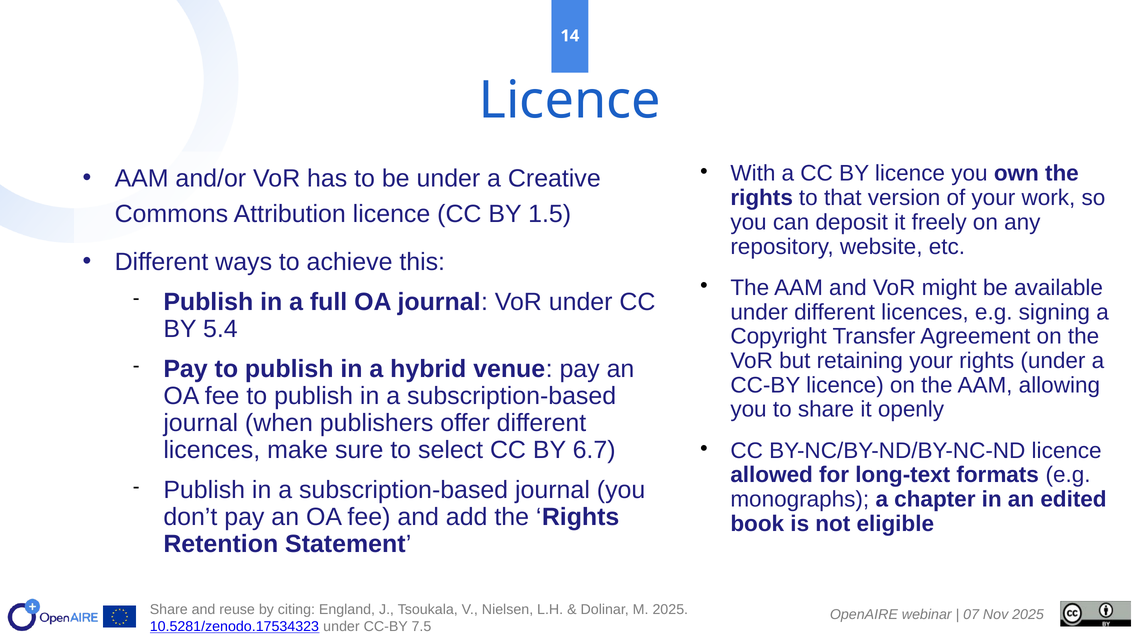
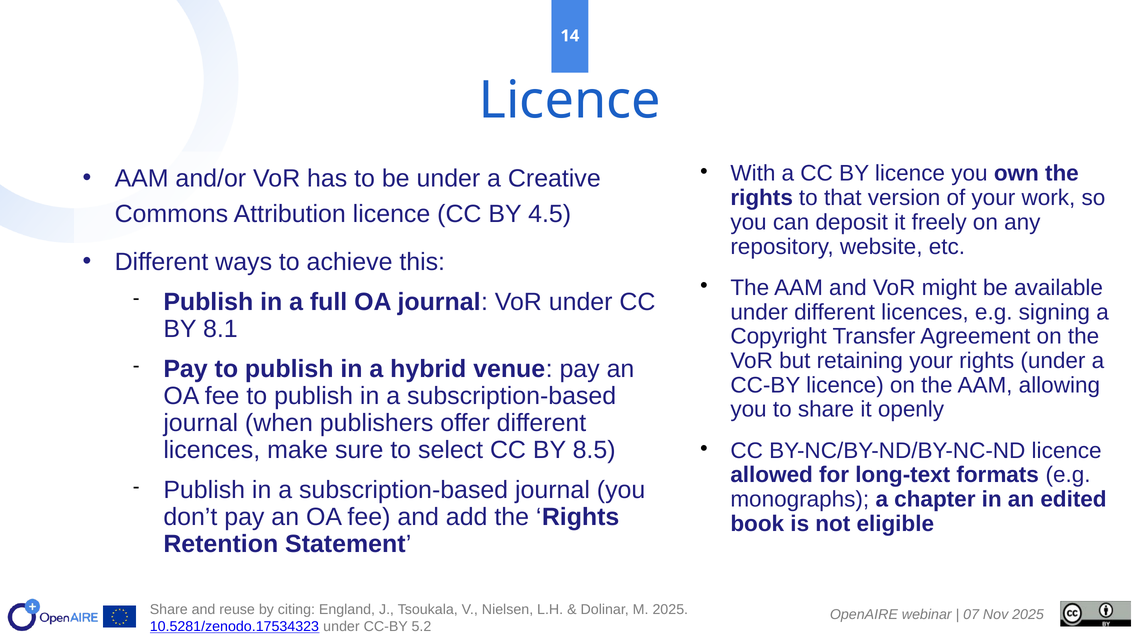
1.5: 1.5 -> 4.5 (550, 214)
5.4: 5.4 -> 8.1 (220, 329)
6.7: 6.7 -> 8.5 (594, 450)
7.5: 7.5 -> 5.2 (421, 627)
